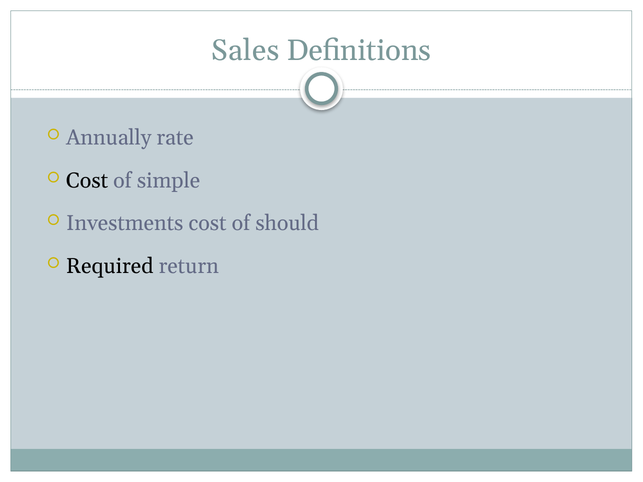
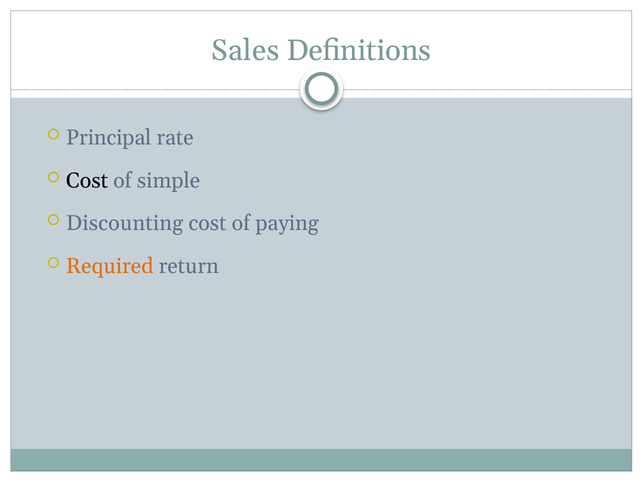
Annually: Annually -> Principal (109, 138)
Investments: Investments -> Discounting (125, 223)
should: should -> paying (287, 223)
Required colour: black -> orange (110, 266)
